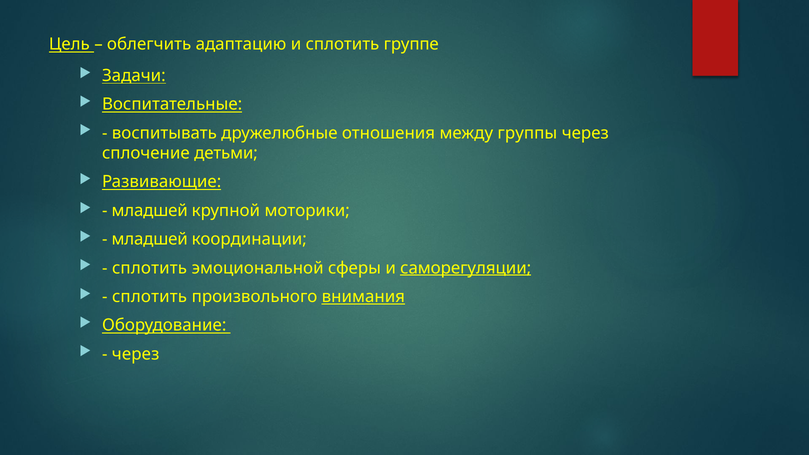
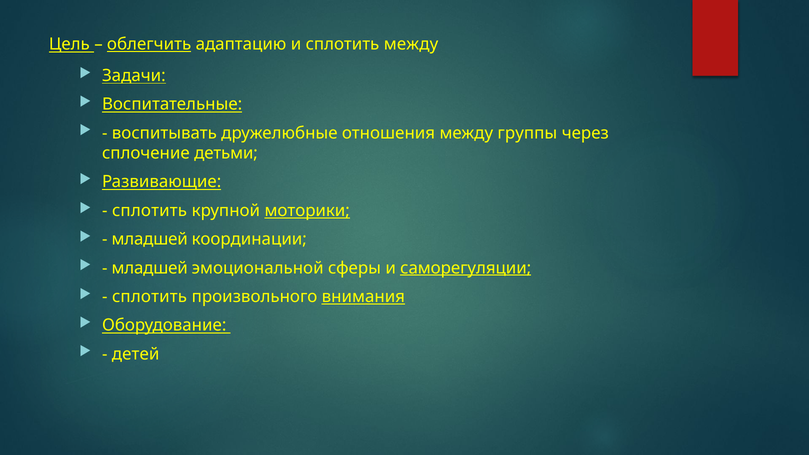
облегчить underline: none -> present (149, 44)
сплотить группе: группе -> между (411, 44)
младшей: младшей -> сплотить (150, 211)
моторики underline: none -> present (307, 211)
сплотить: сплотить -> младшей (150, 268)
через: через -> детей (136, 354)
